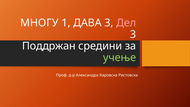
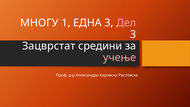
ДАВА: ДАВА -> ЕДНА (87, 23)
Поддржан: Поддржан -> Зацврстат (49, 46)
учење colour: light green -> pink (120, 57)
